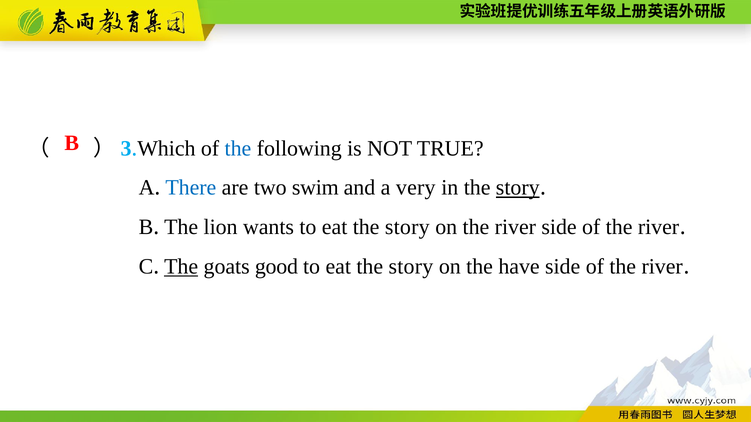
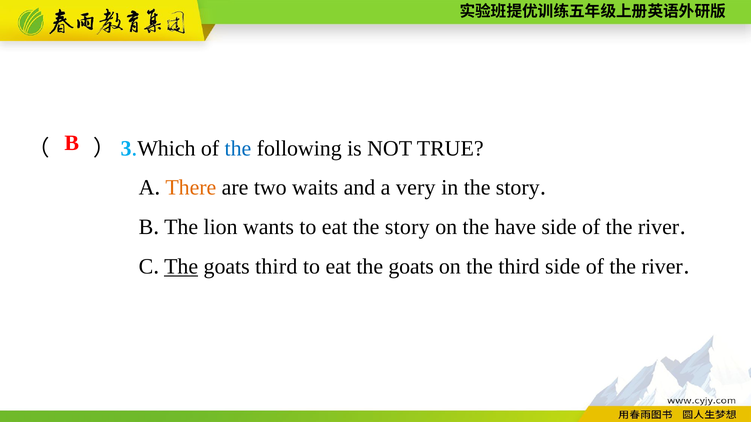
There colour: blue -> orange (191, 188)
swim: swim -> waits (315, 188)
story underline: present -> none (518, 188)
on the river: river -> have (515, 227)
goats good: good -> third (276, 267)
story: story -> goats (411, 267)
the have: have -> third (519, 267)
